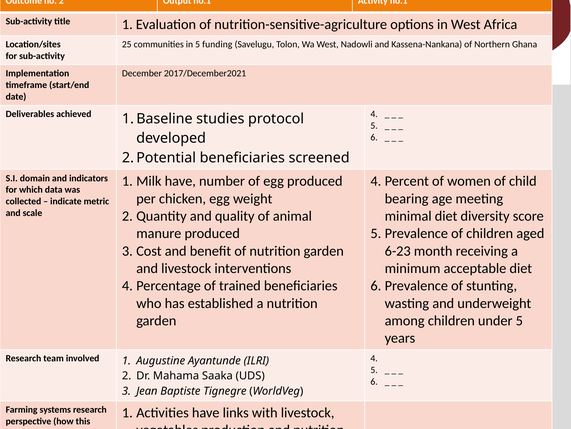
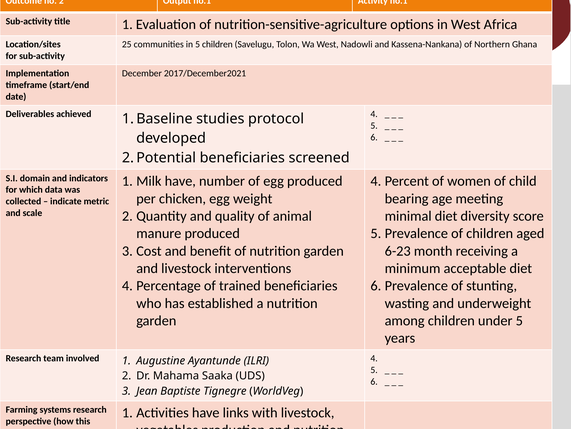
5 funding: funding -> children (217, 44)
